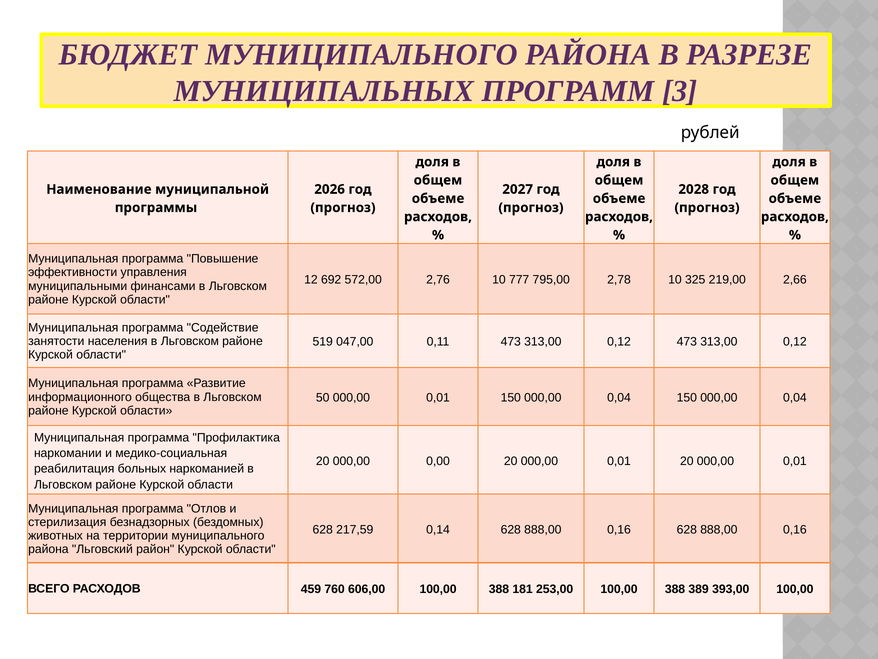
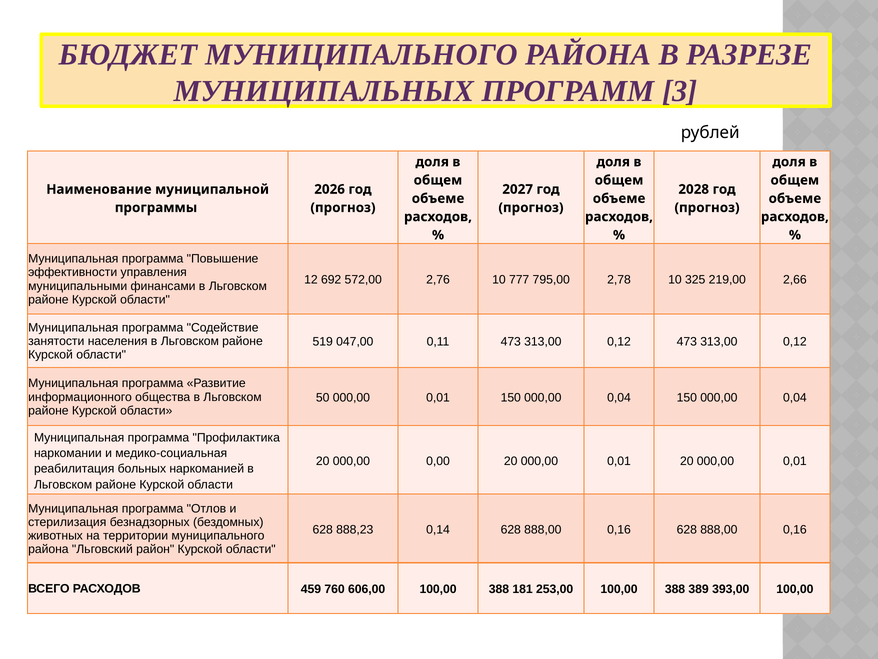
217,59: 217,59 -> 888,23 (355, 529)
